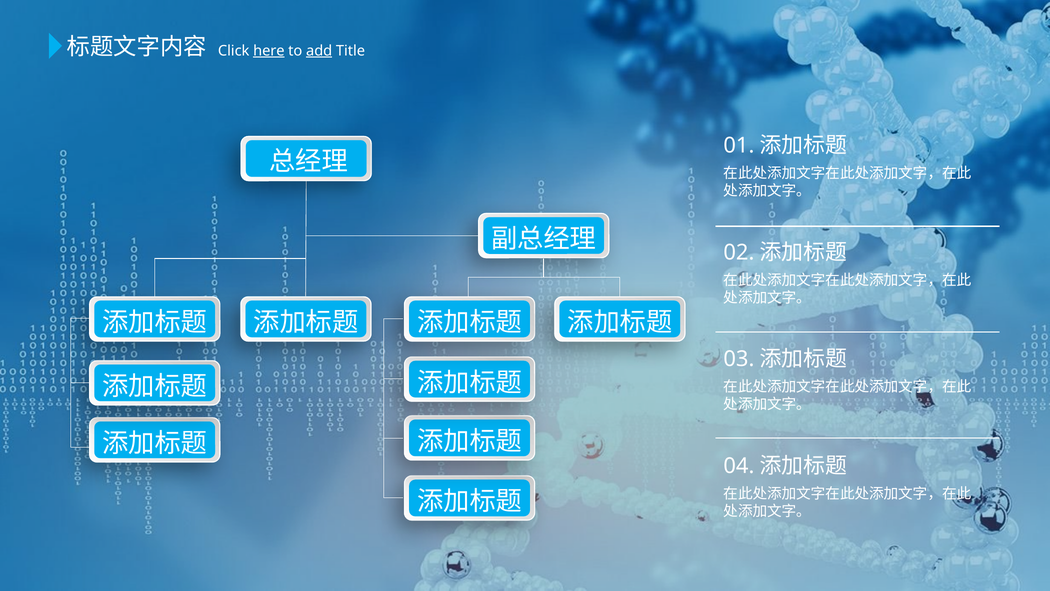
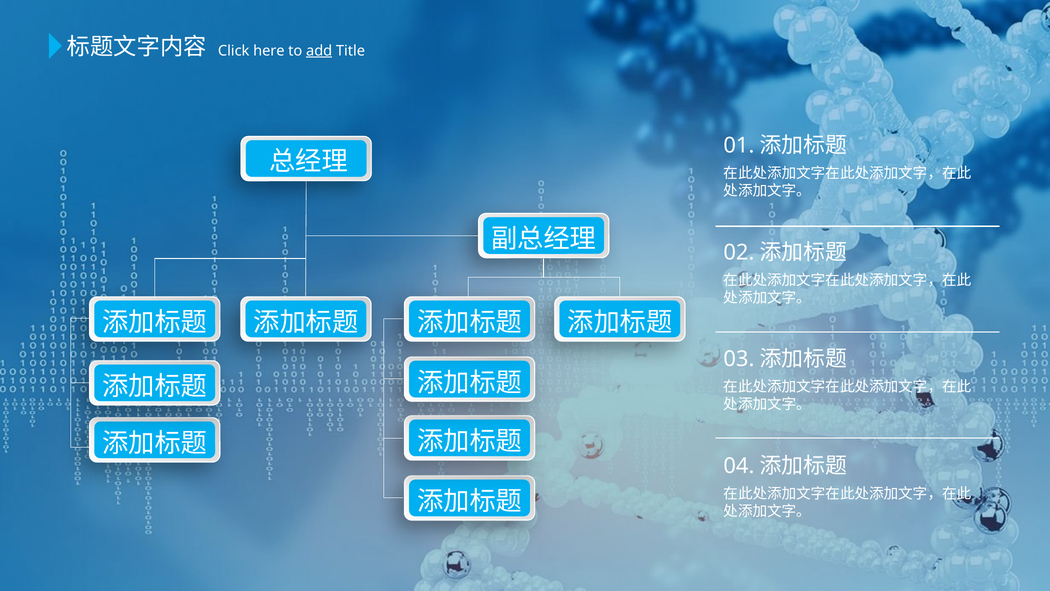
here underline: present -> none (269, 51)
